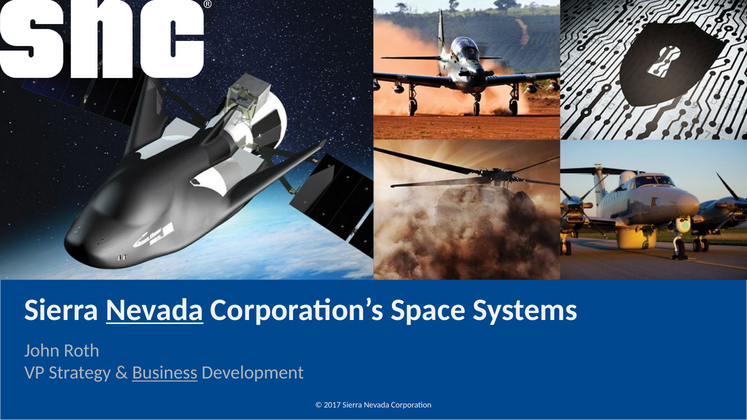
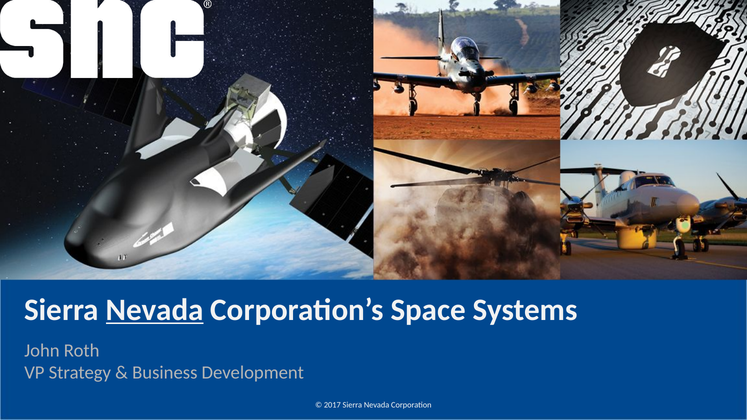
Business underline: present -> none (165, 373)
